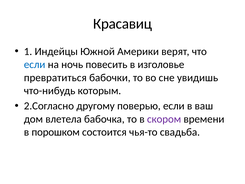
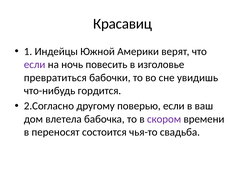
если colour: blue -> purple (35, 64)
которым: которым -> гордится (99, 91)
порошком: порошком -> переносят (56, 132)
